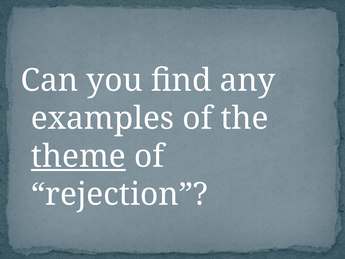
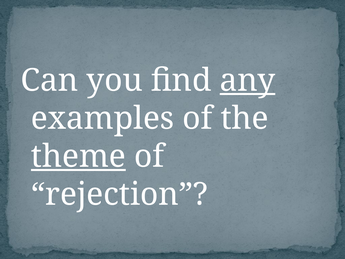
any underline: none -> present (248, 80)
